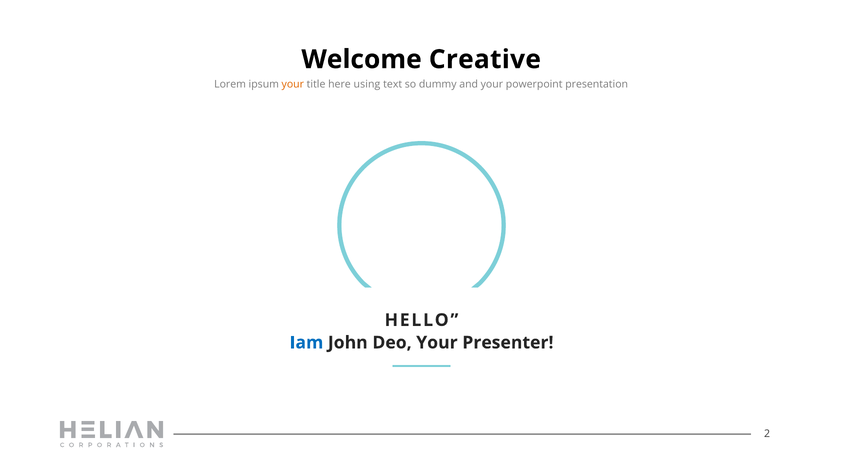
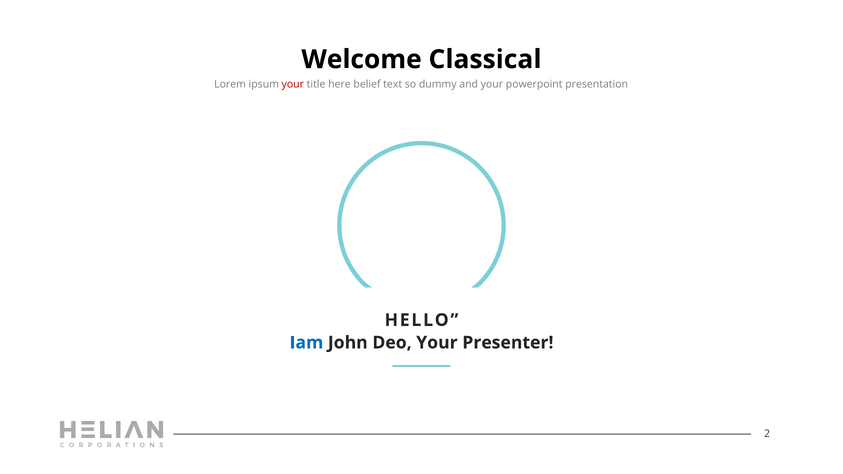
Creative: Creative -> Classical (485, 59)
your colour: orange -> red (293, 84)
using: using -> belief (367, 84)
